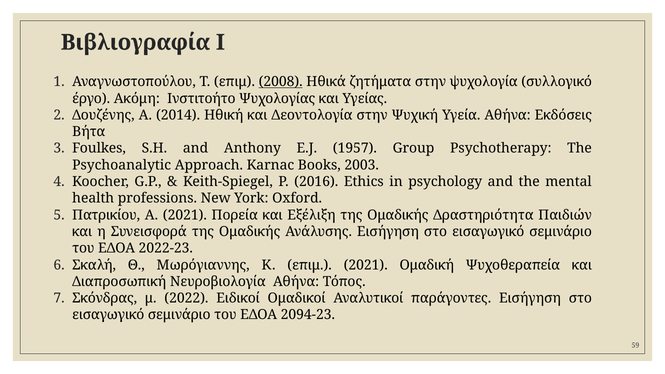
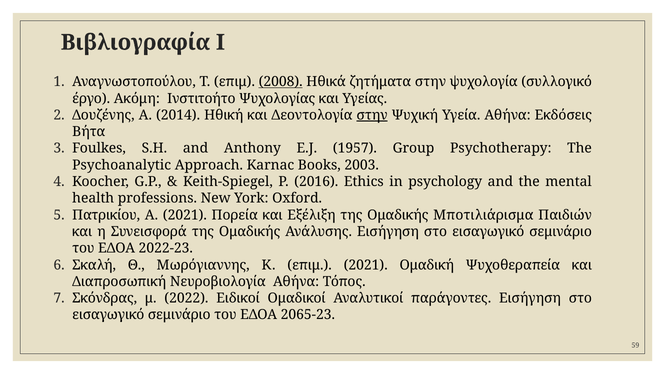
στην underline: none -> present (372, 115)
Δραστηριότητα: Δραστηριότητα -> Μποτιλιάρισμα (483, 215)
2094-23: 2094-23 -> 2065-23 (308, 315)
